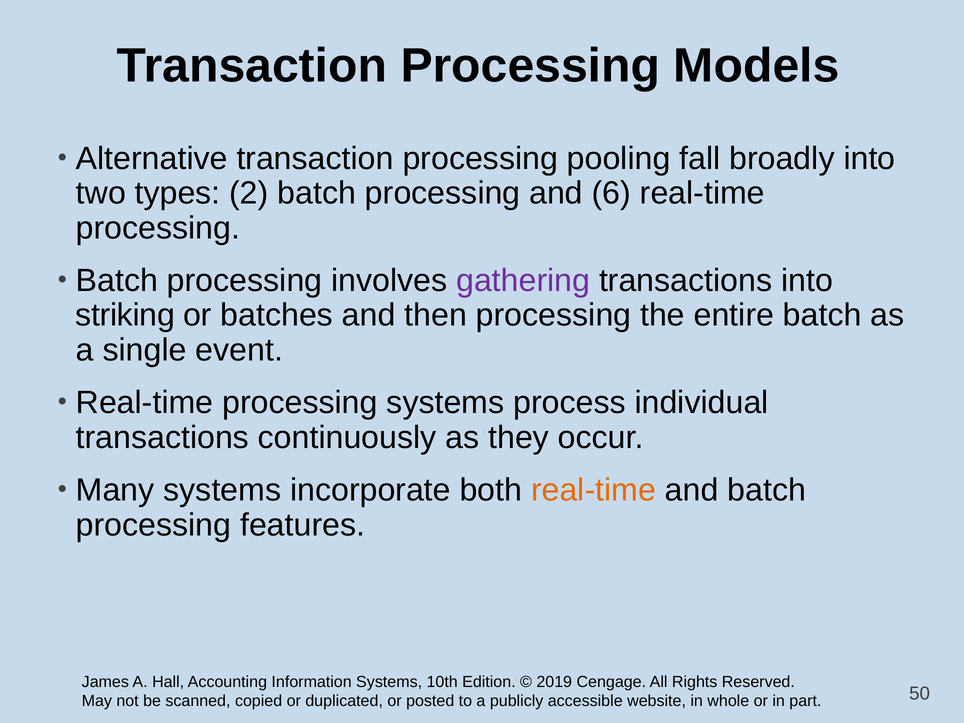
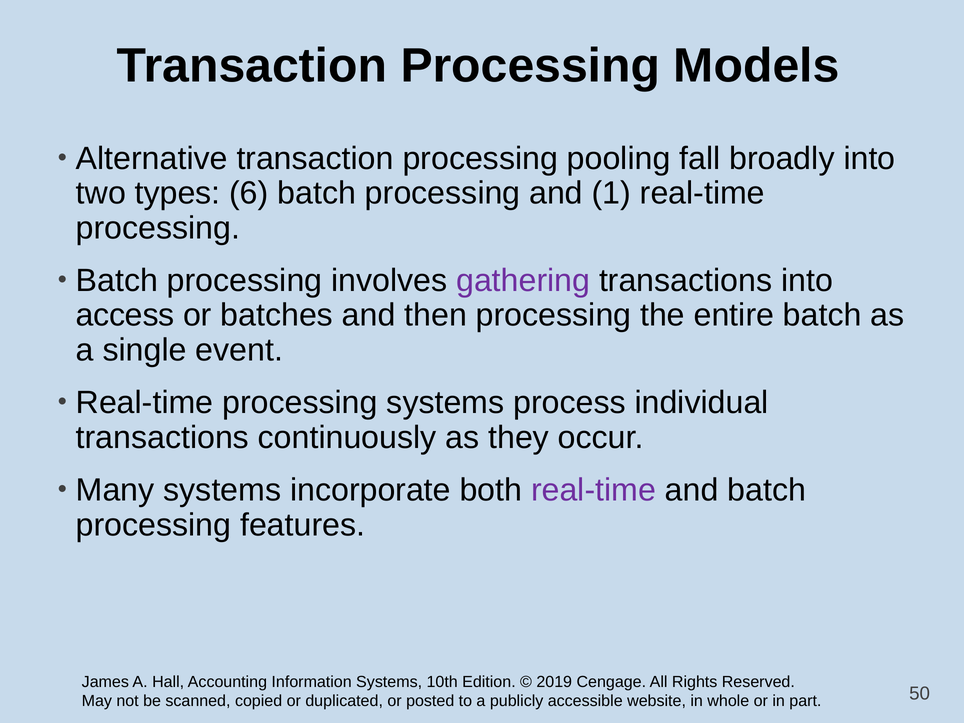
2: 2 -> 6 (249, 193)
6: 6 -> 1 (611, 193)
striking: striking -> access (125, 315)
real-time colour: orange -> purple (594, 490)
